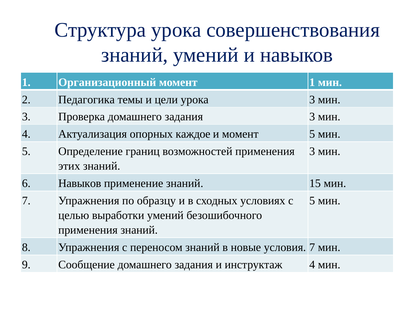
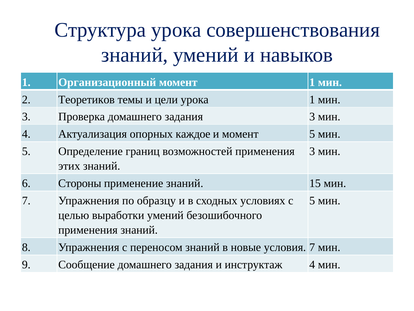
Педагогика: Педагогика -> Теоретиков (87, 99)
урока 3: 3 -> 1 (312, 99)
6 Навыков: Навыков -> Стороны (80, 183)
